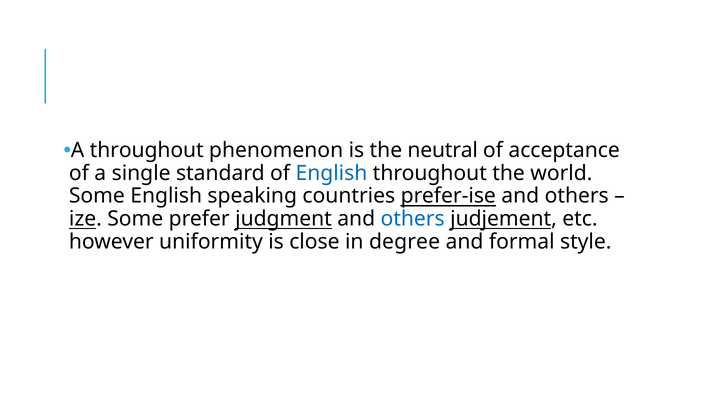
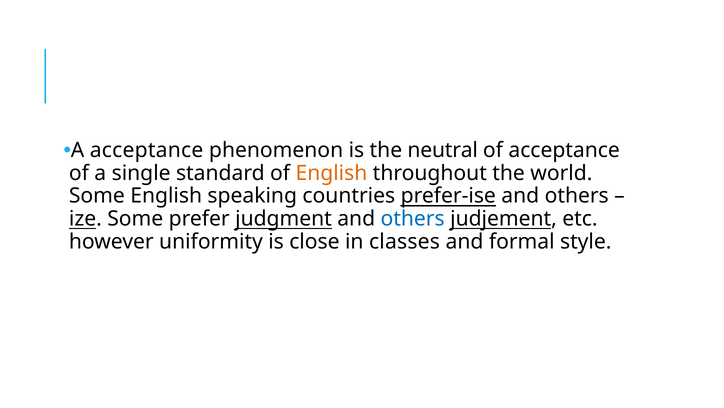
A throughout: throughout -> acceptance (147, 150)
English colour: blue -> orange (331, 173)
degree: degree -> classes (404, 241)
